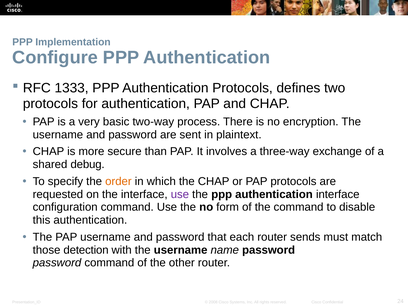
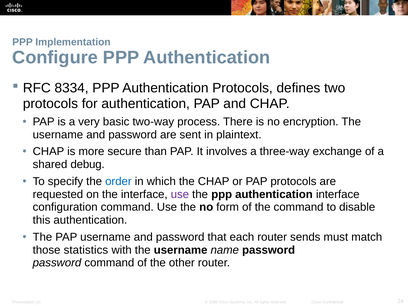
1333: 1333 -> 8334 (72, 88)
order colour: orange -> blue (118, 181)
detection: detection -> statistics (86, 250)
